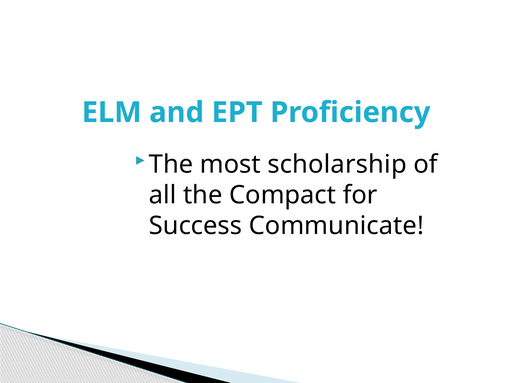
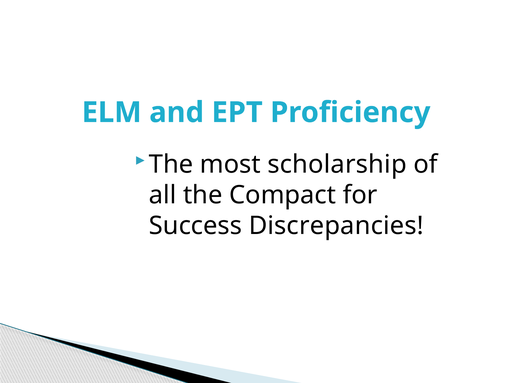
Communicate: Communicate -> Discrepancies (336, 226)
